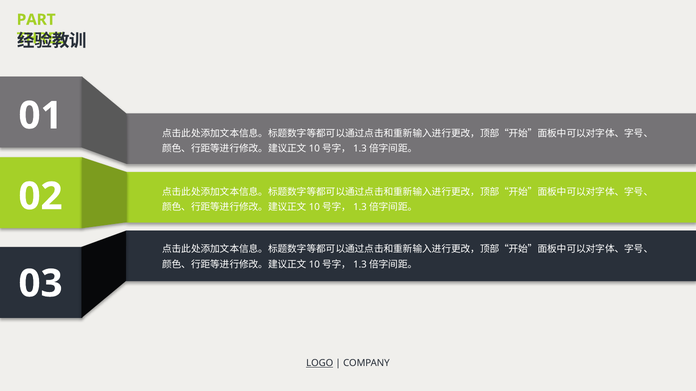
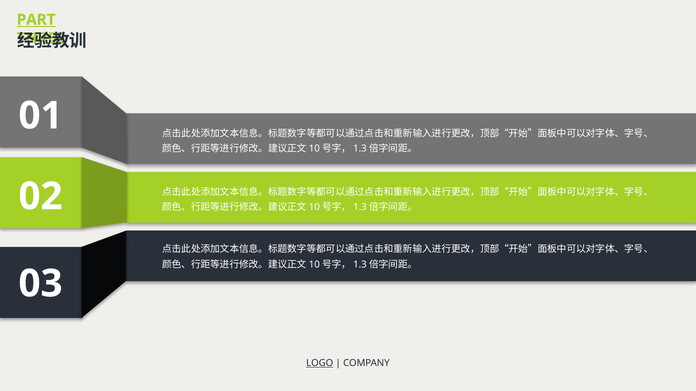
PART underline: none -> present (36, 20)
